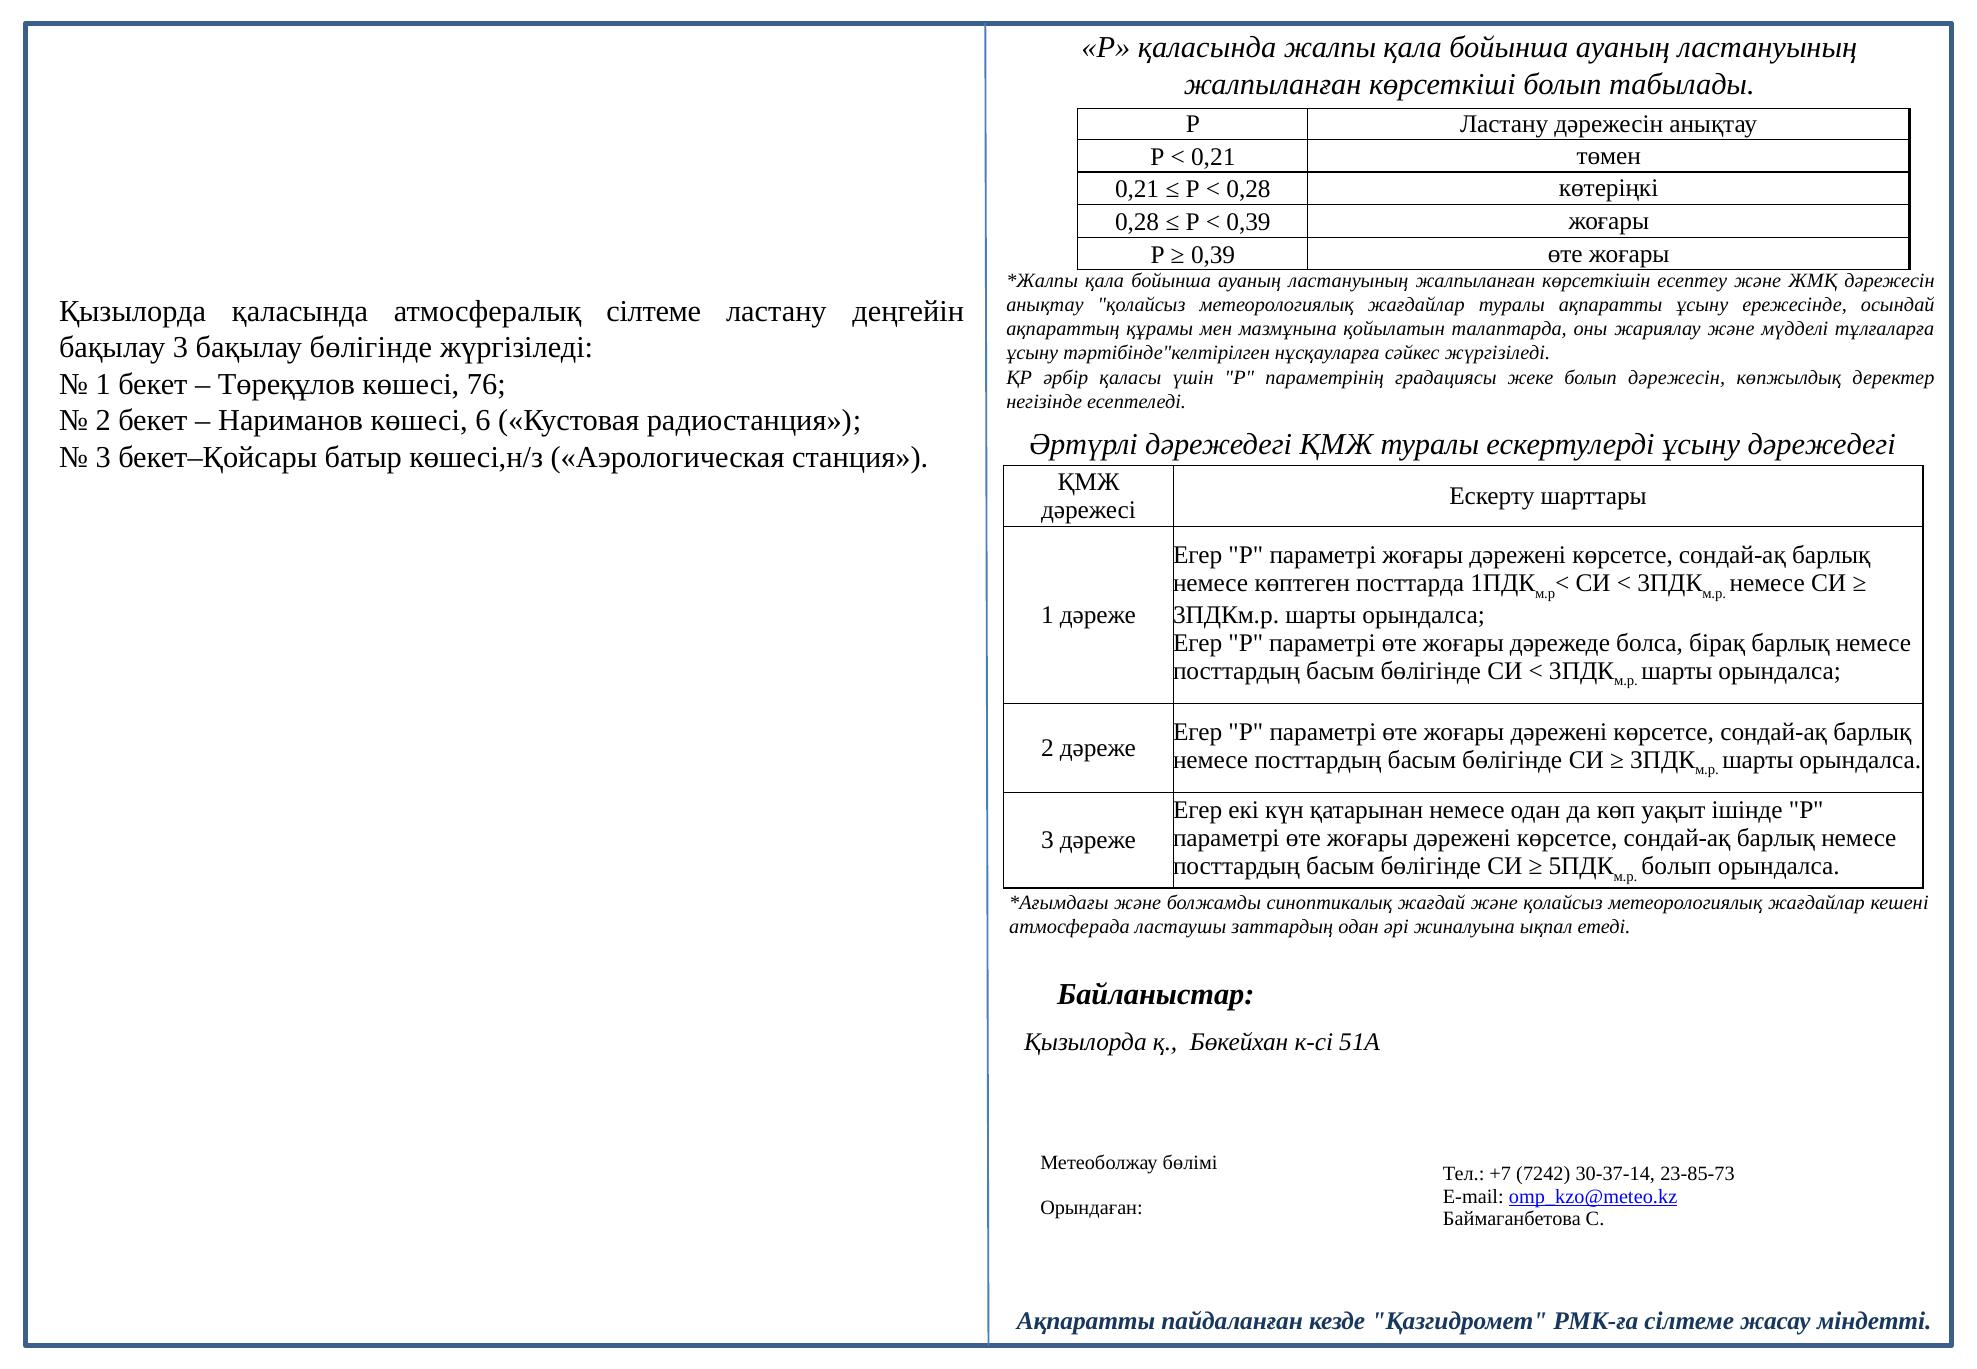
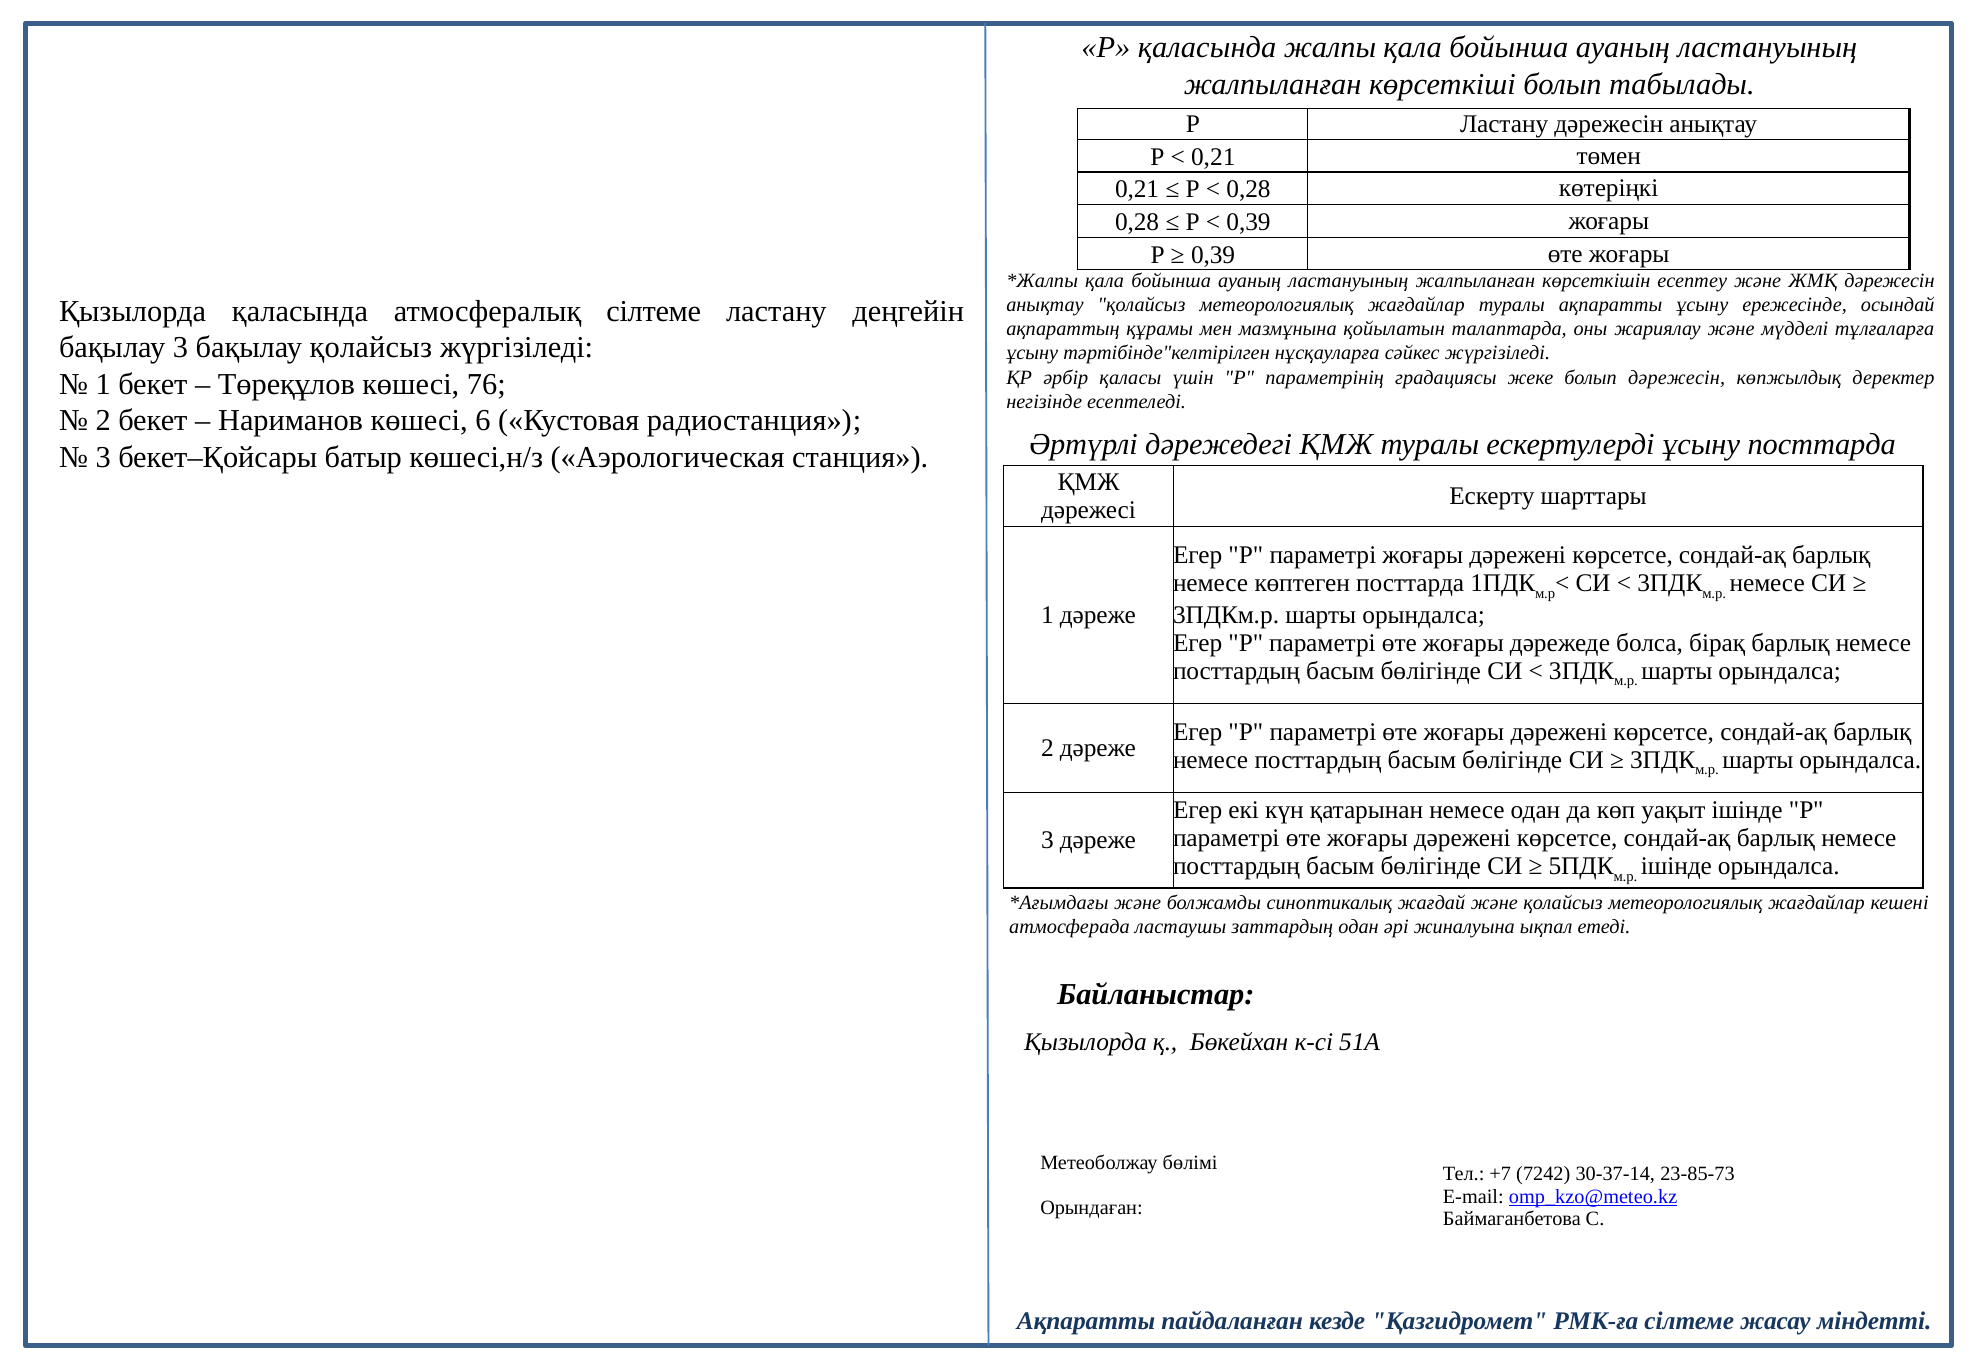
бақылау бөлігінде: бөлігінде -> қолайсыз (371, 348)
ұсыну дәрежедегі: дәрежедегі -> посттарда (1822, 445)
болып: болып -> ішінде (1676, 866)
